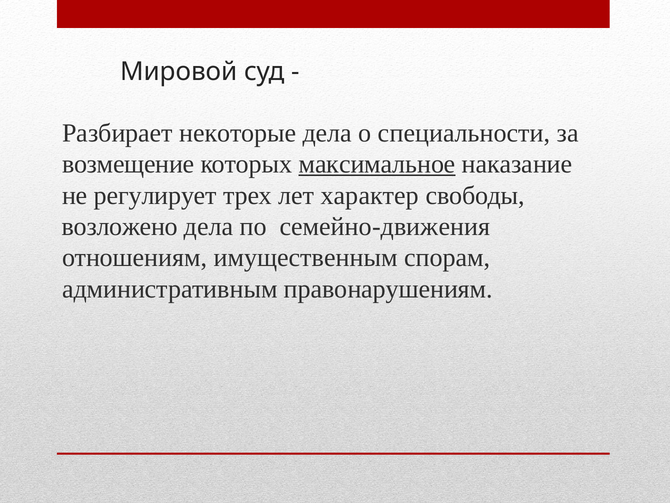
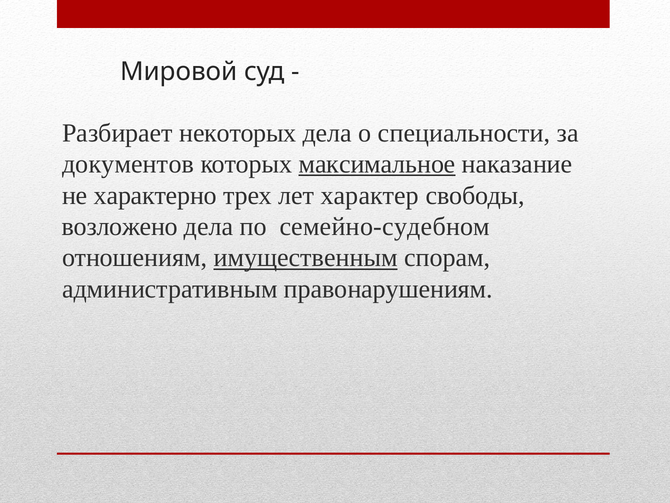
некоторые: некоторые -> некоторых (238, 133)
возмещение: возмещение -> документов (128, 164)
регулирует: регулирует -> характерно (155, 195)
семейно-движения: семейно-движения -> семейно-судебном (385, 226)
имущественным underline: none -> present (306, 258)
